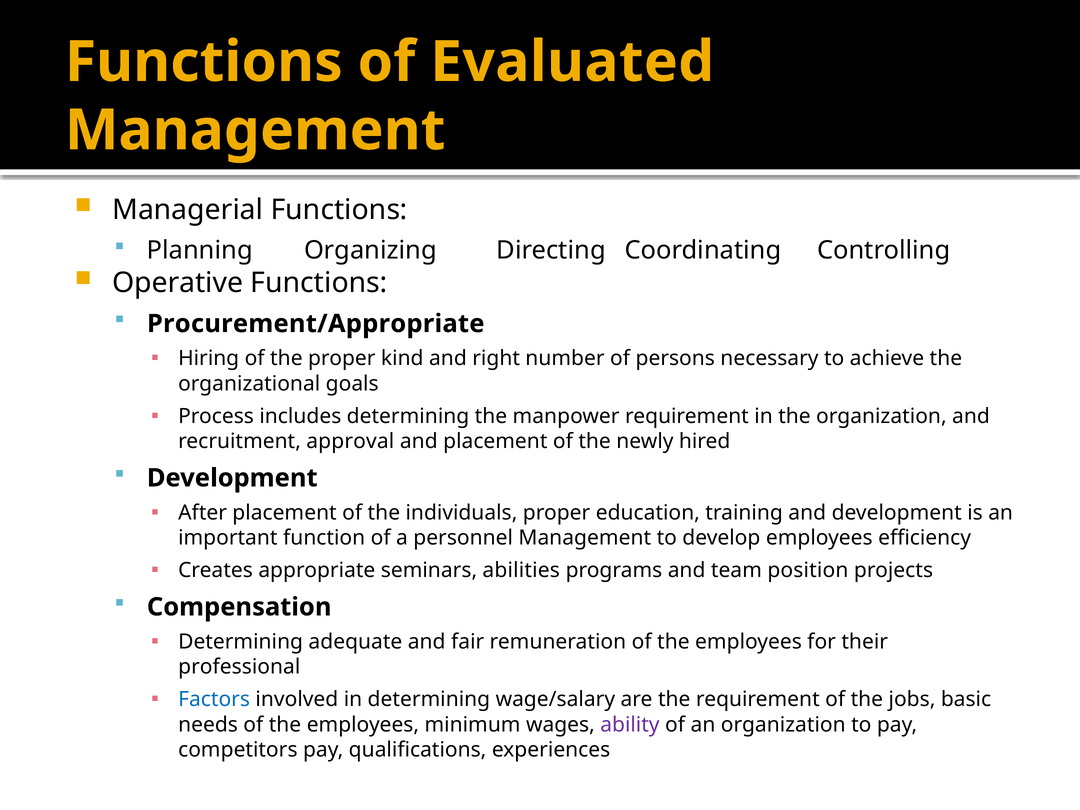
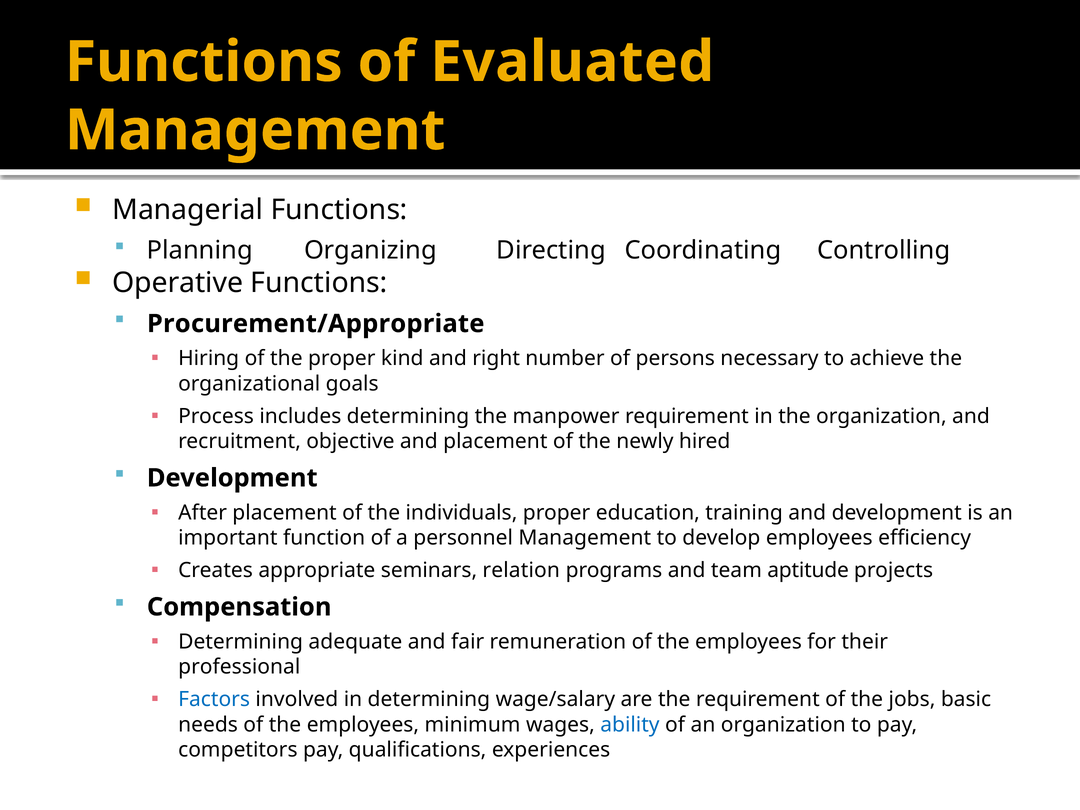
approval: approval -> objective (350, 441)
abilities: abilities -> relation (521, 570)
position: position -> aptitude (808, 570)
ability colour: purple -> blue (630, 725)
